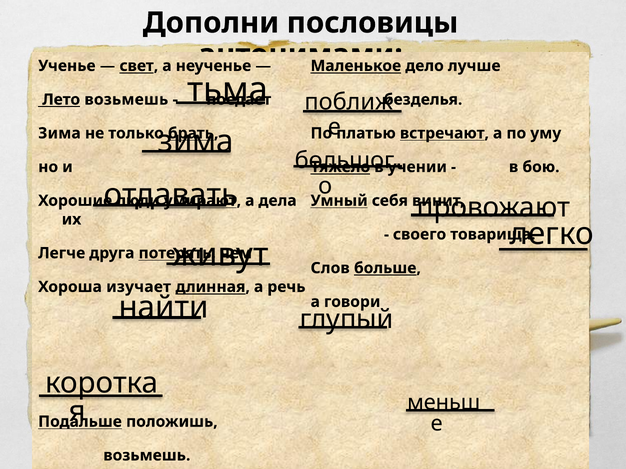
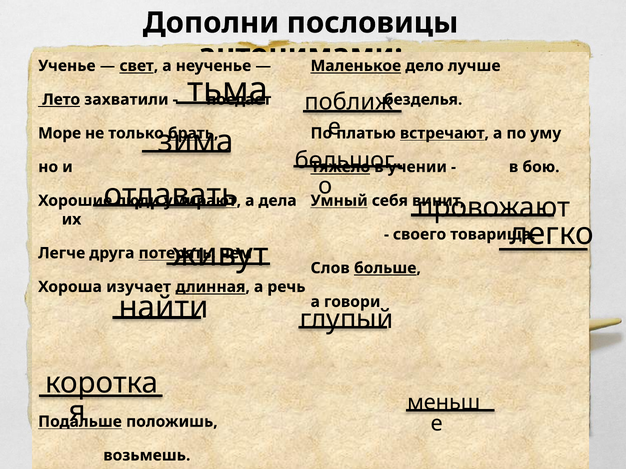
Лето возьмешь: возьмешь -> захватили (126, 100)
Зима: Зима -> Море (60, 133)
